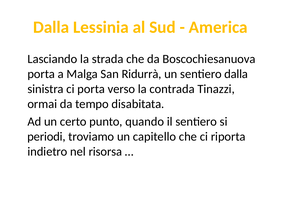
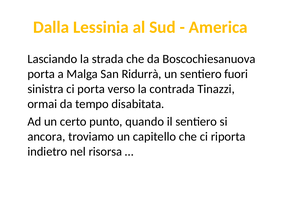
sentiero dalla: dalla -> fuori (236, 74)
periodi: periodi -> ancora (46, 136)
